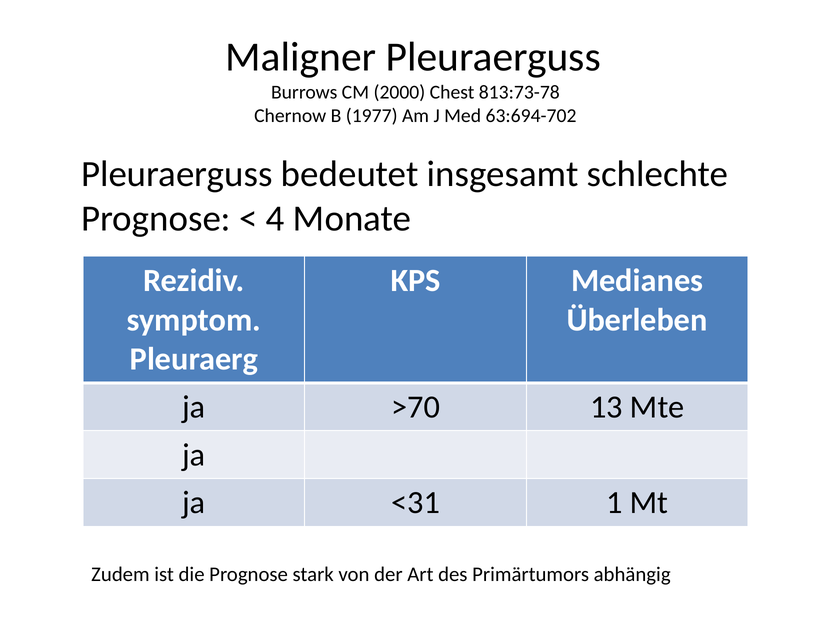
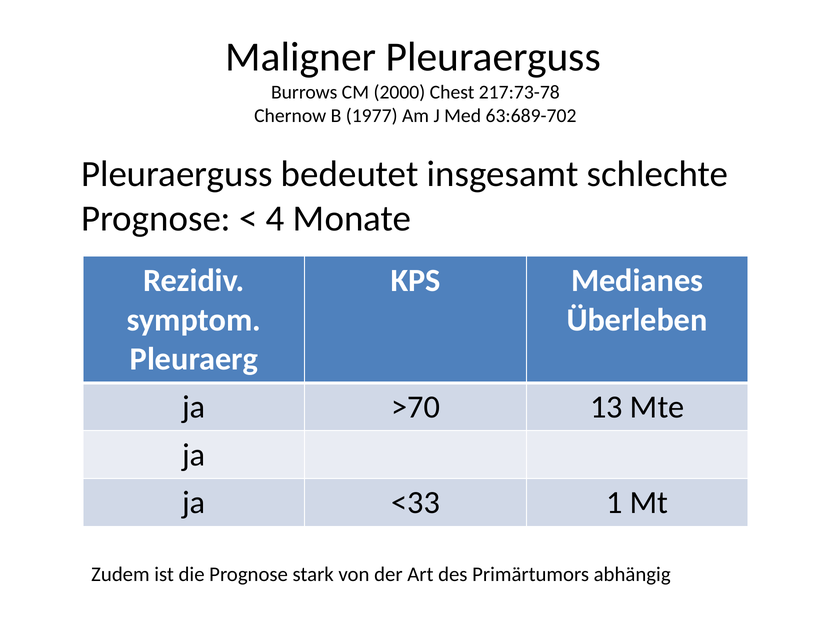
813:73-78: 813:73-78 -> 217:73-78 (519, 92)
63:694-702: 63:694-702 -> 63:689-702 (531, 116)
<31: <31 -> <33 (416, 503)
